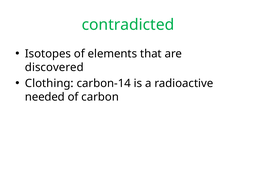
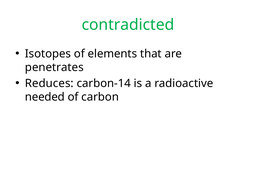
discovered: discovered -> penetrates (54, 67)
Clothing: Clothing -> Reduces (49, 83)
